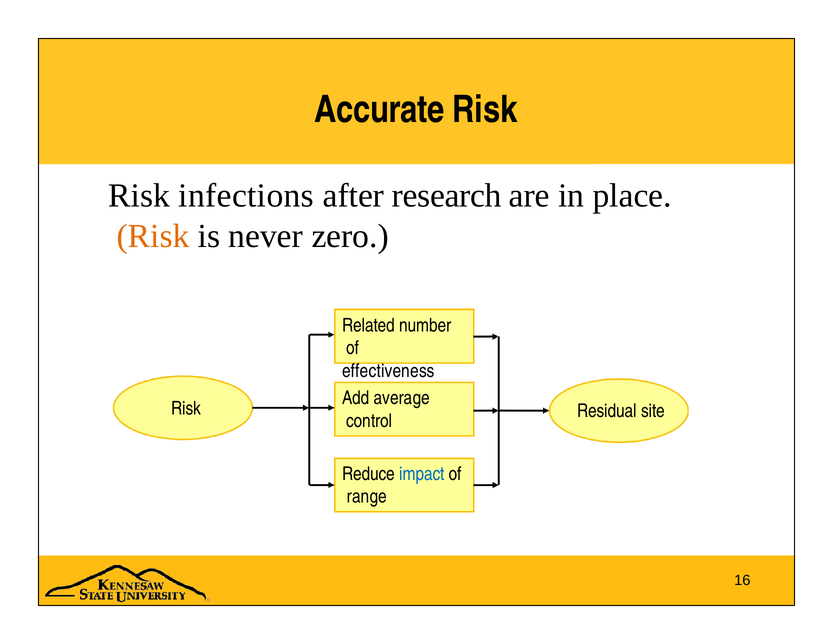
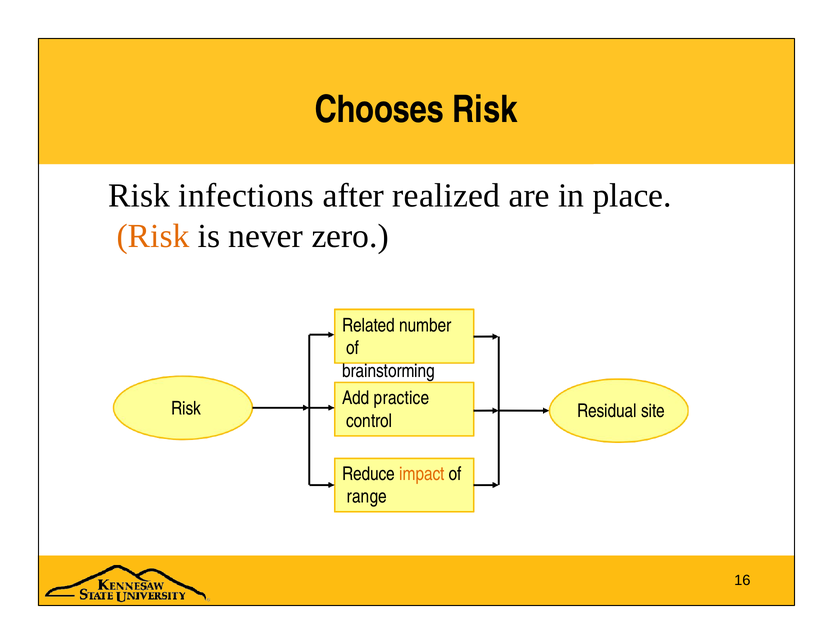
Accurate: Accurate -> Chooses (379, 110)
research: research -> realized (446, 196)
effectiveness: effectiveness -> brainstorming (389, 371)
average: average -> practice (402, 398)
impact colour: blue -> orange (422, 474)
